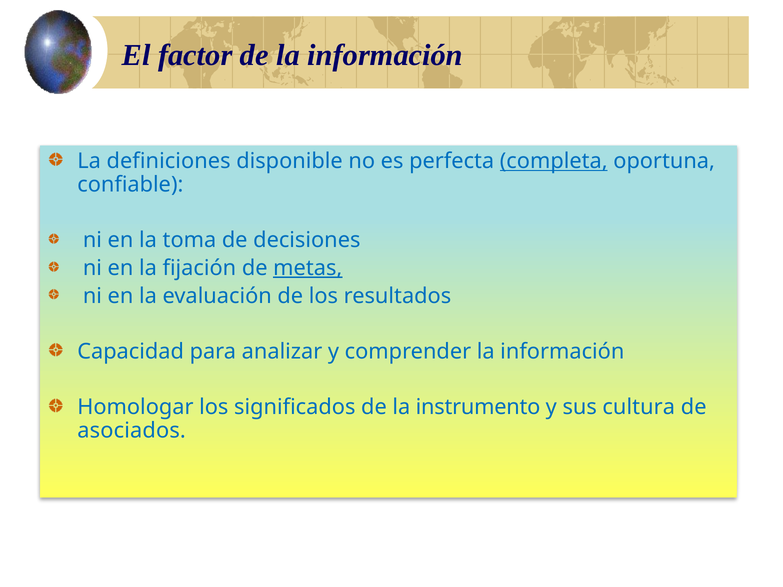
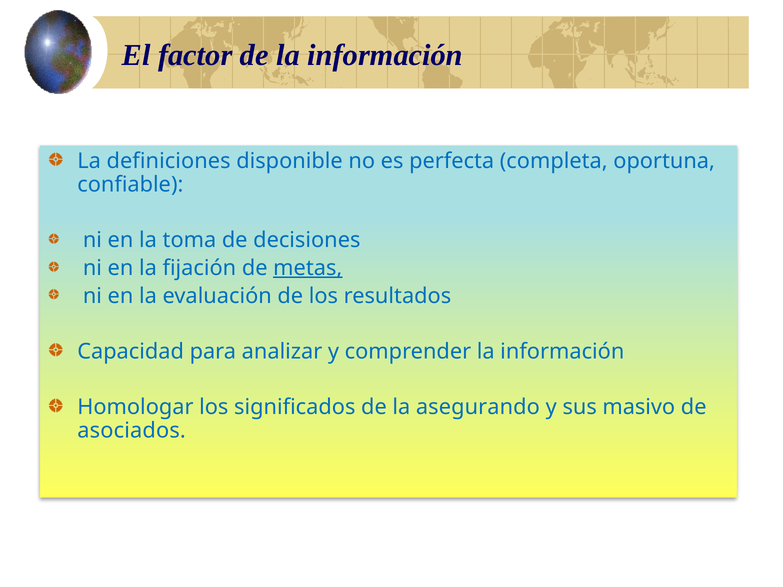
completa underline: present -> none (554, 161)
instrumento: instrumento -> asegurando (478, 407)
cultura: cultura -> masivo (639, 407)
